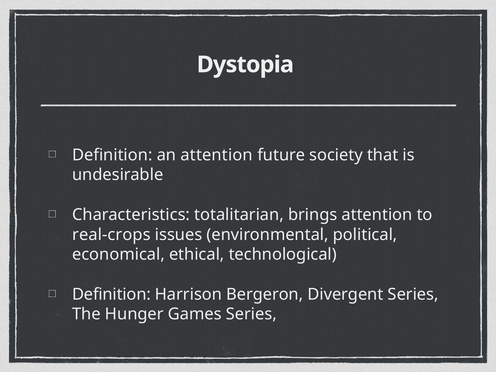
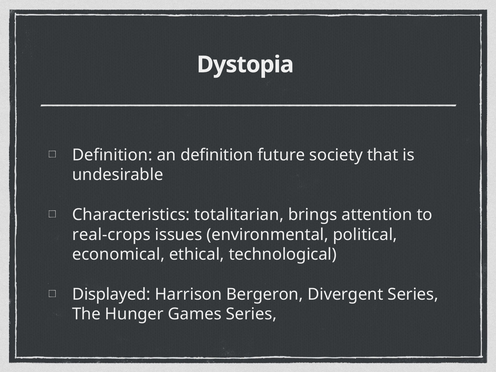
an attention: attention -> definition (217, 155)
Definition: Definition -> Displayed (111, 294)
